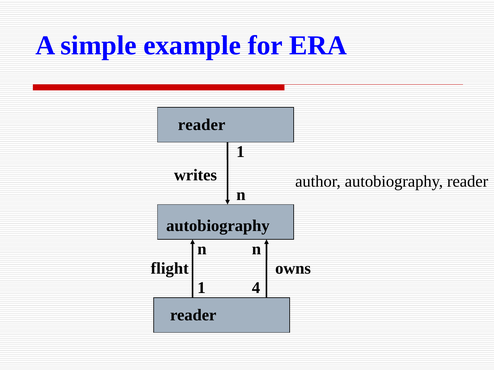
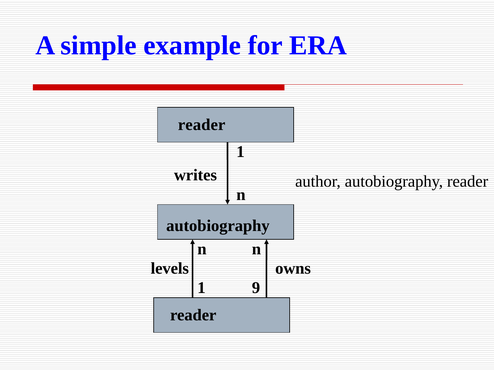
flight: flight -> levels (170, 269)
4: 4 -> 9 (256, 288)
